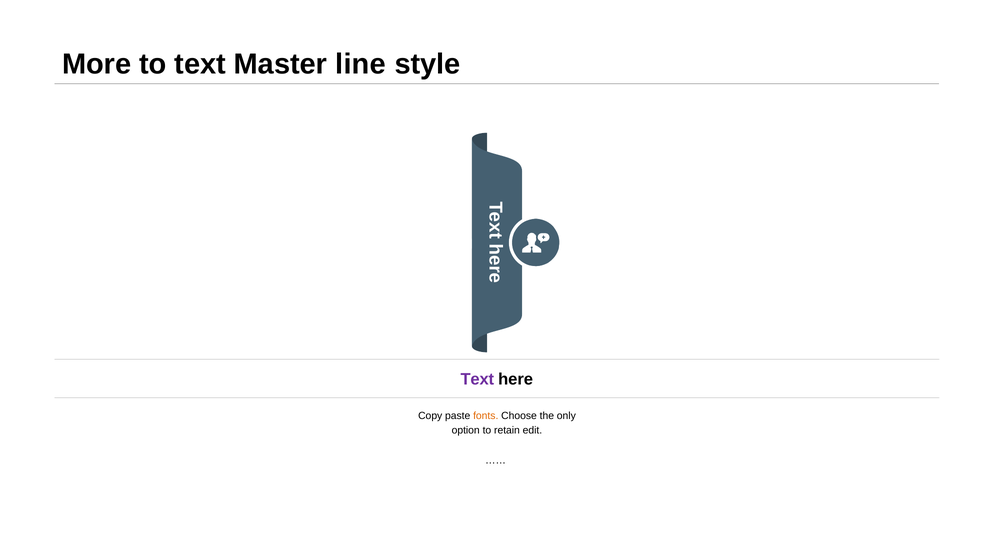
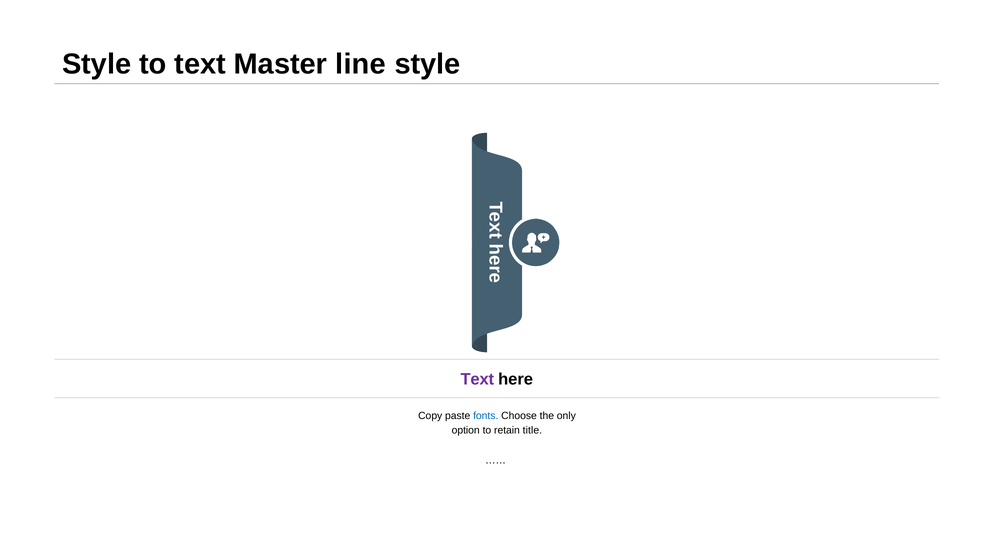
More: More -> Style (97, 64)
fonts colour: orange -> blue (486, 416)
edit: edit -> title (532, 431)
